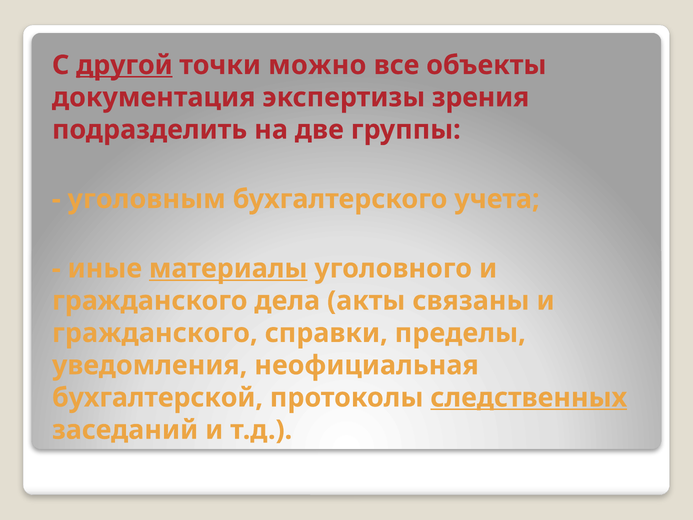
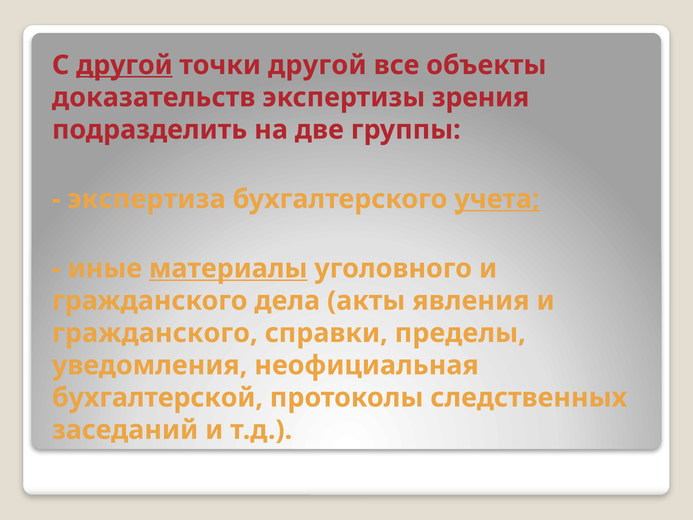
точки можно: можно -> другой (317, 65)
документация: документация -> доказательств (154, 97)
уголовным: уголовным -> экспертиза (147, 199)
учета underline: none -> present (497, 199)
связаны: связаны -> явления (471, 301)
следственных underline: present -> none (529, 397)
